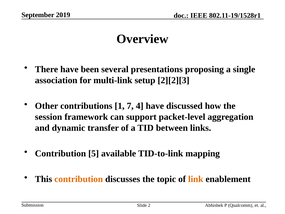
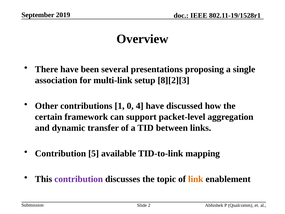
2][2][3: 2][2][3 -> 8][2][3 (174, 80)
7: 7 -> 0 (130, 106)
session: session -> certain (49, 117)
contribution colour: orange -> purple (79, 179)
